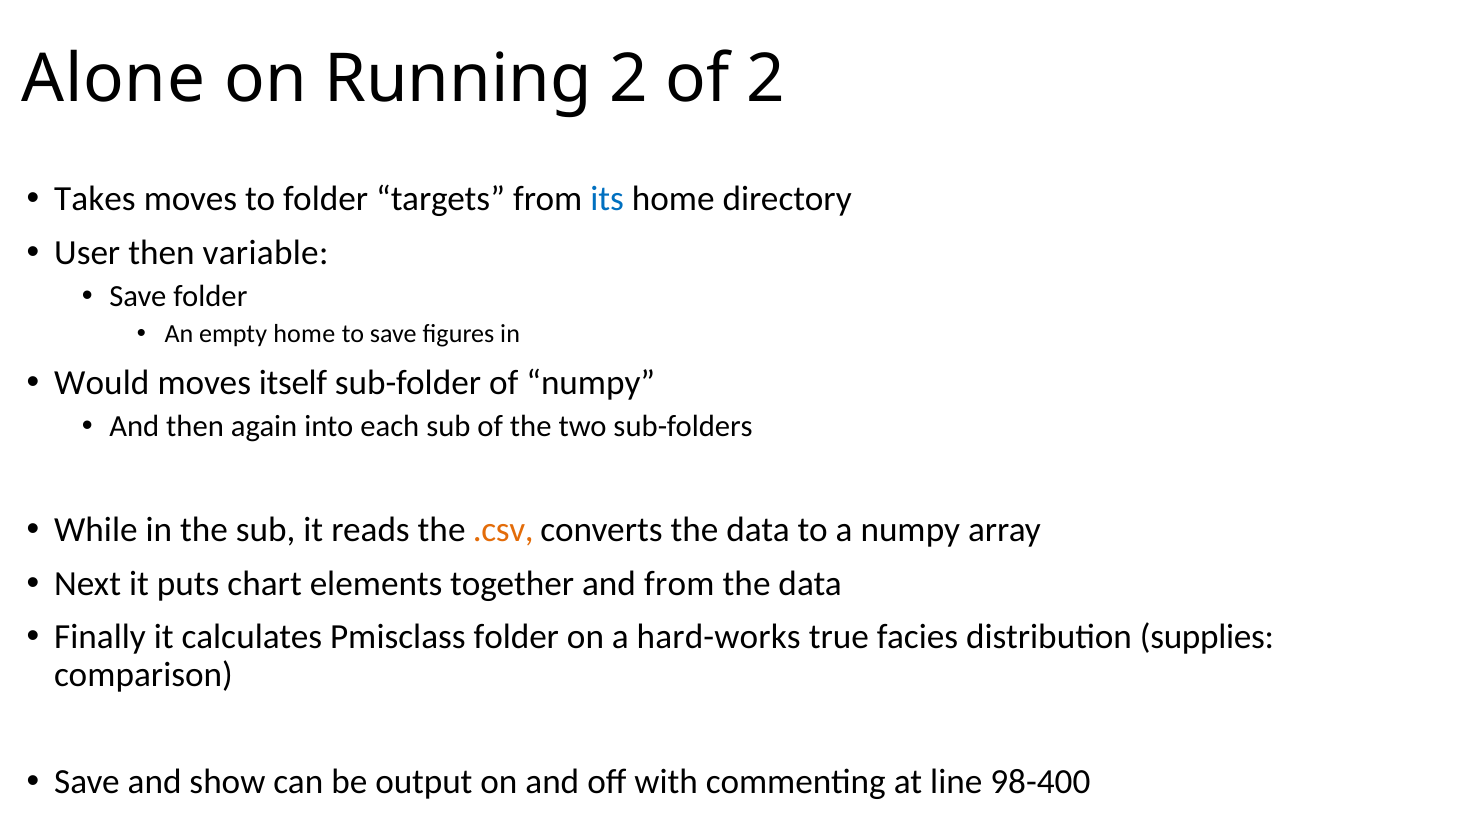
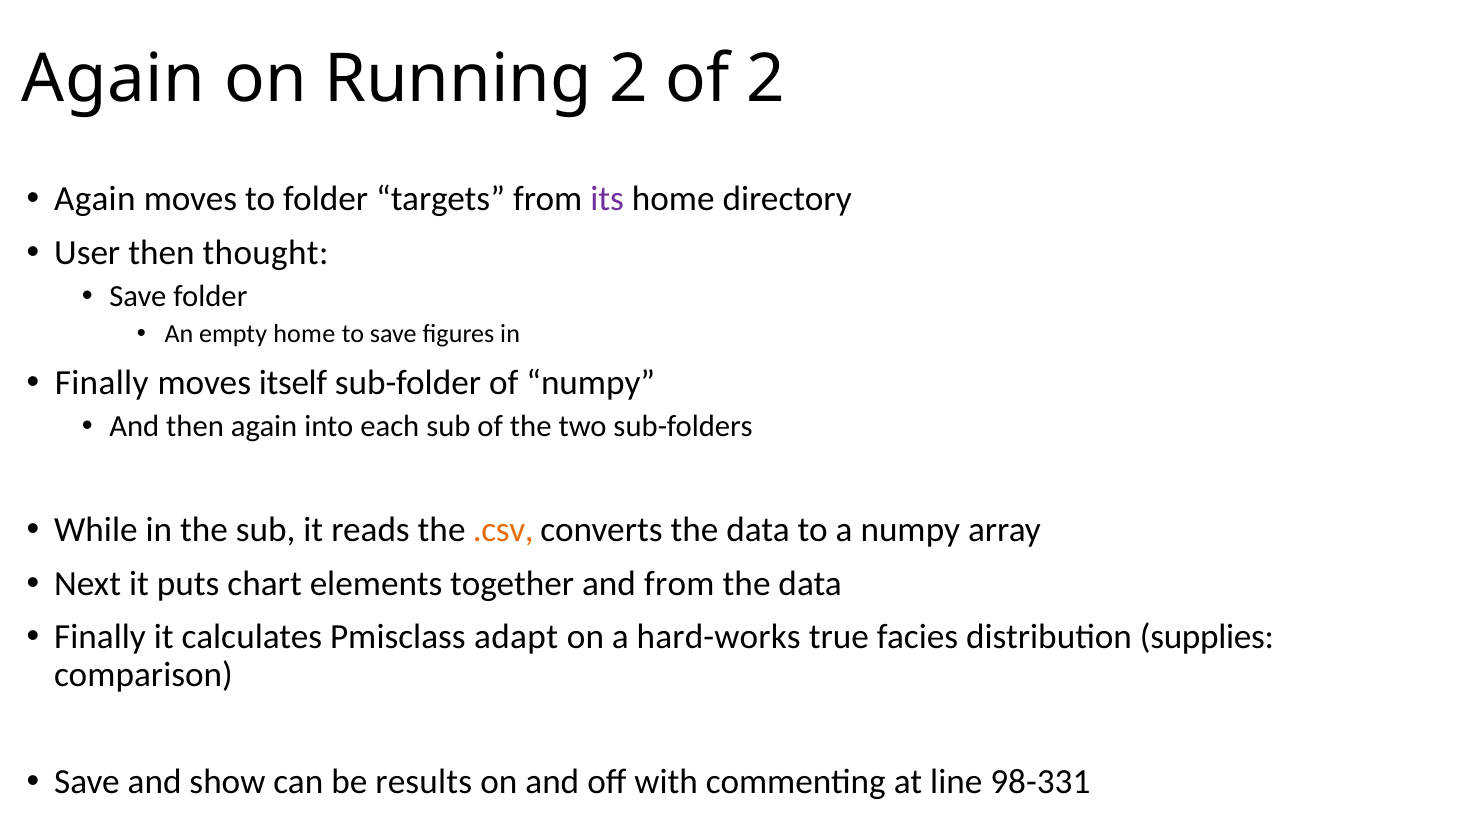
Alone: Alone -> Again (113, 80)
Takes: Takes -> Again (95, 199)
its colour: blue -> purple (607, 199)
variable: variable -> thought (266, 253)
Would: Would -> Finally (102, 383)
Pmisclass folder: folder -> adapt (516, 637)
output: output -> results (424, 781)
98-400: 98-400 -> 98-331 (1040, 781)
